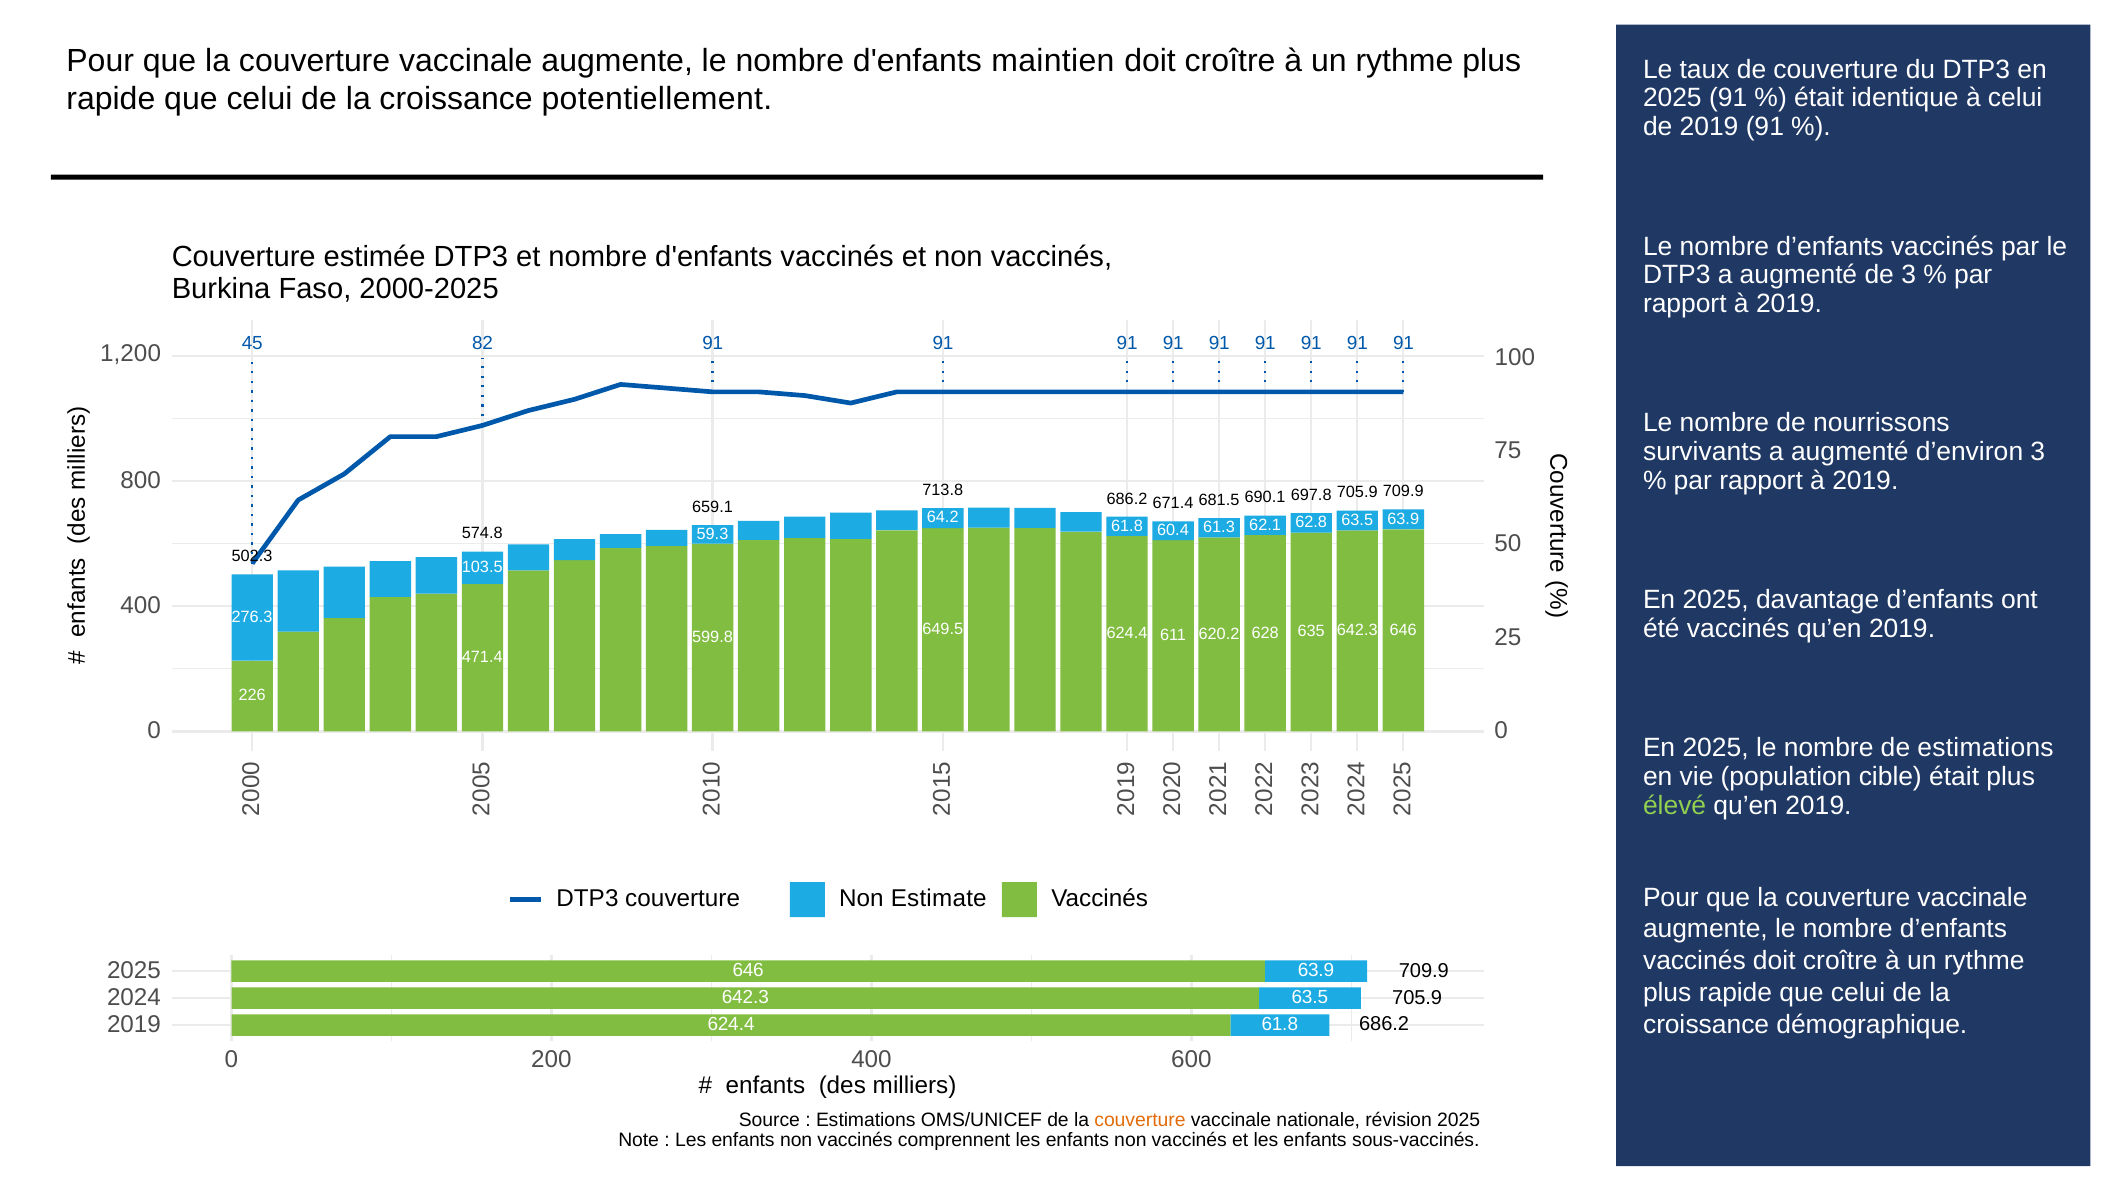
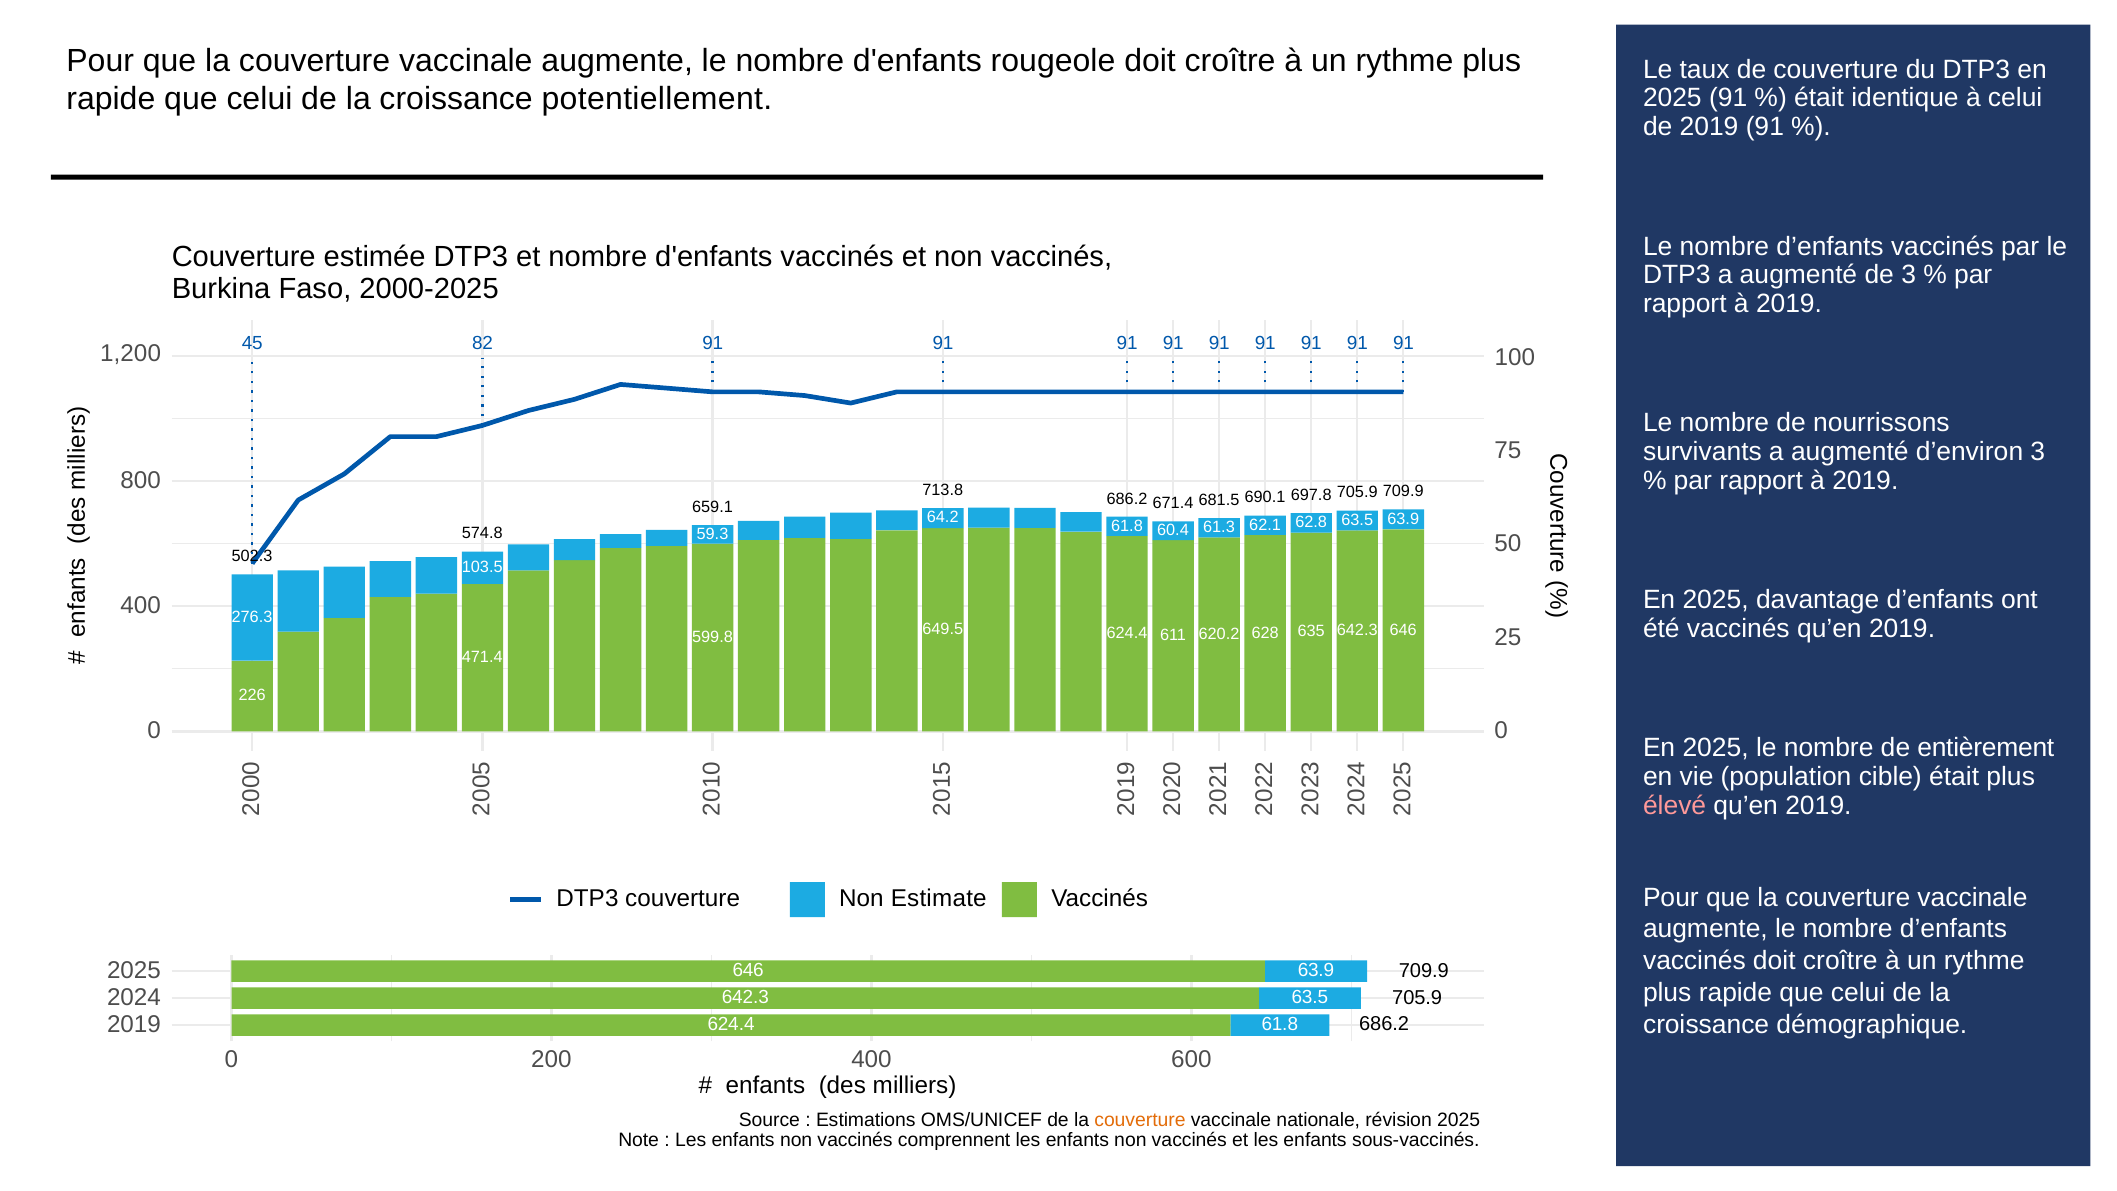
maintien: maintien -> rougeole (1053, 61)
de estimations: estimations -> entièrement (1986, 748)
élevé colour: light green -> pink (1675, 805)
